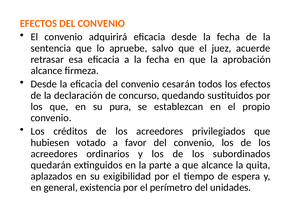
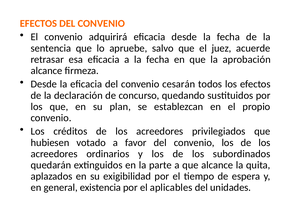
pura: pura -> plan (120, 107)
perímetro: perímetro -> aplicables (171, 187)
